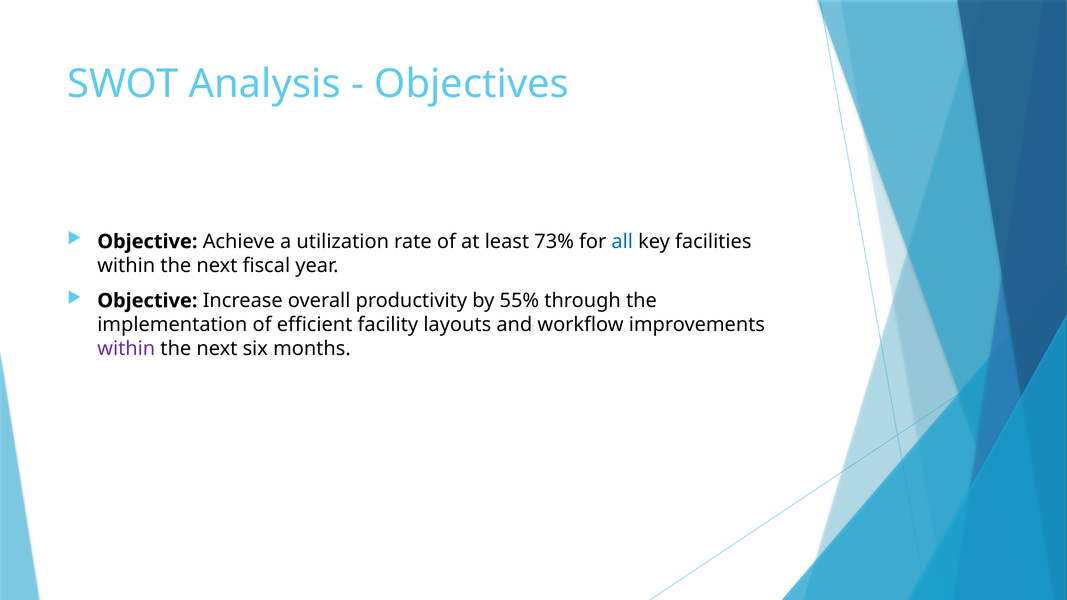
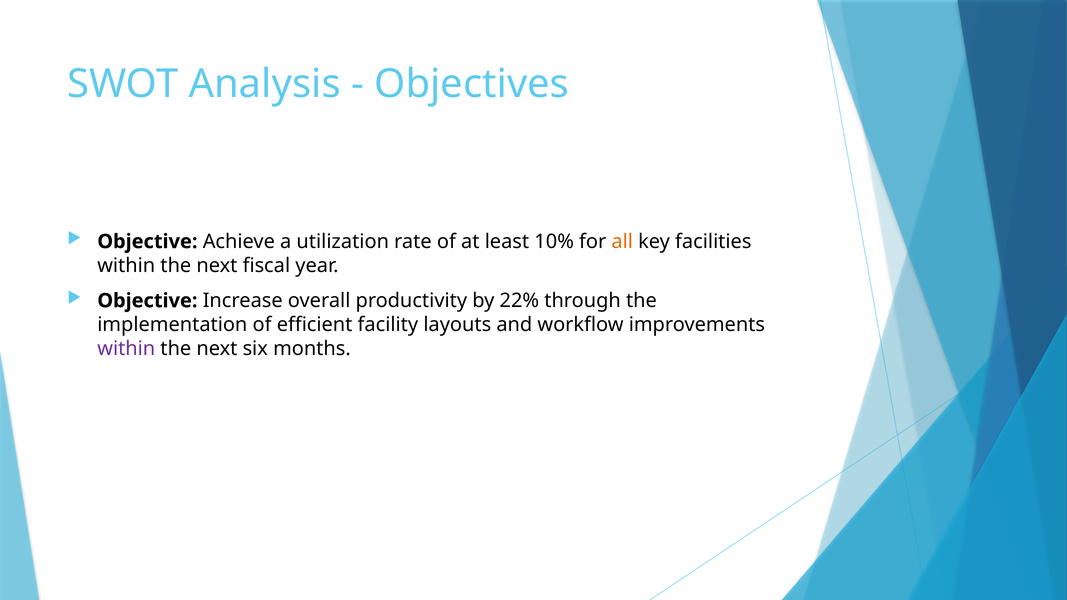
73%: 73% -> 10% (554, 242)
all colour: blue -> orange (622, 242)
55%: 55% -> 22% (519, 301)
